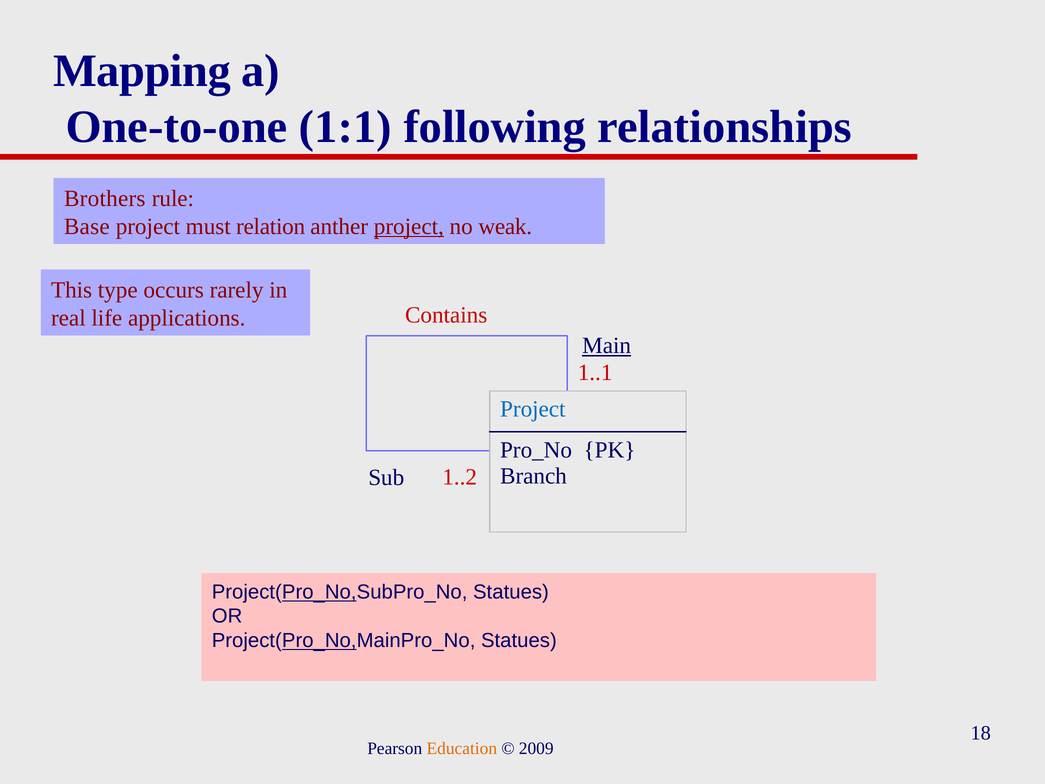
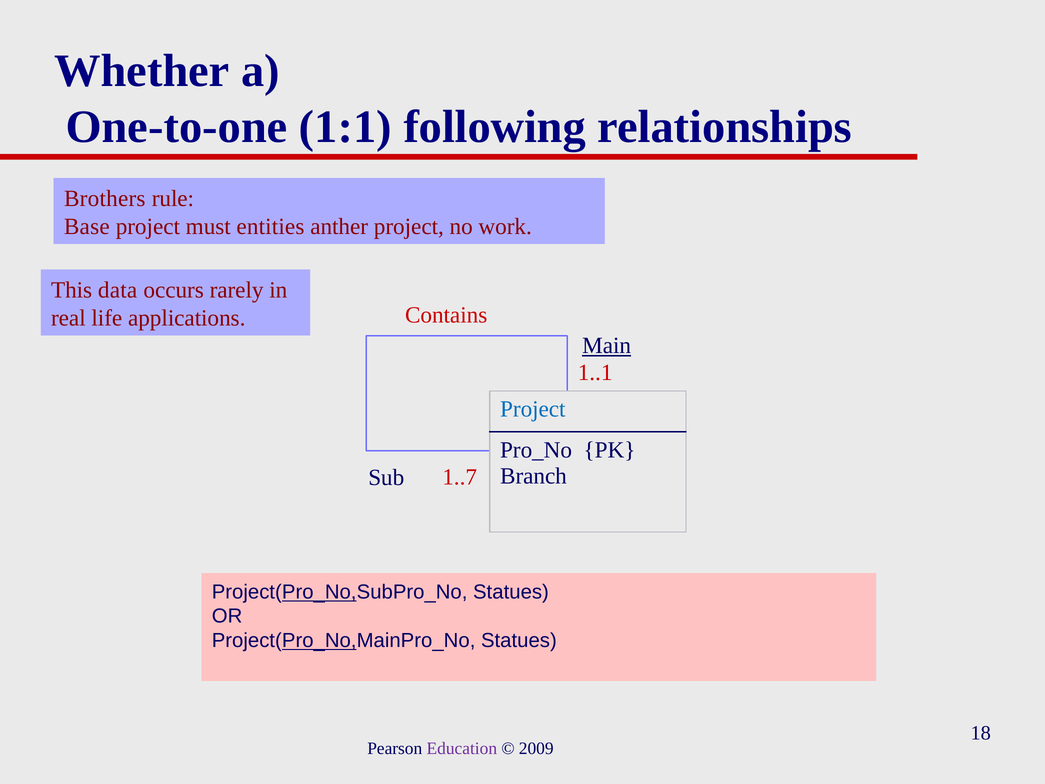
Mapping: Mapping -> Whether (142, 71)
relation: relation -> entities (270, 226)
project underline: present -> none (409, 226)
weak: weak -> work (505, 226)
type: type -> data (118, 290)
1..2: 1..2 -> 1..7 (460, 477)
Education colour: orange -> purple (462, 748)
